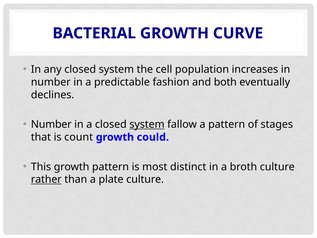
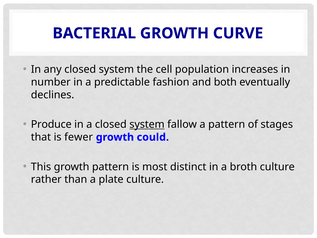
Number: Number -> Produce (51, 124)
count: count -> fewer (79, 137)
rather underline: present -> none (46, 179)
